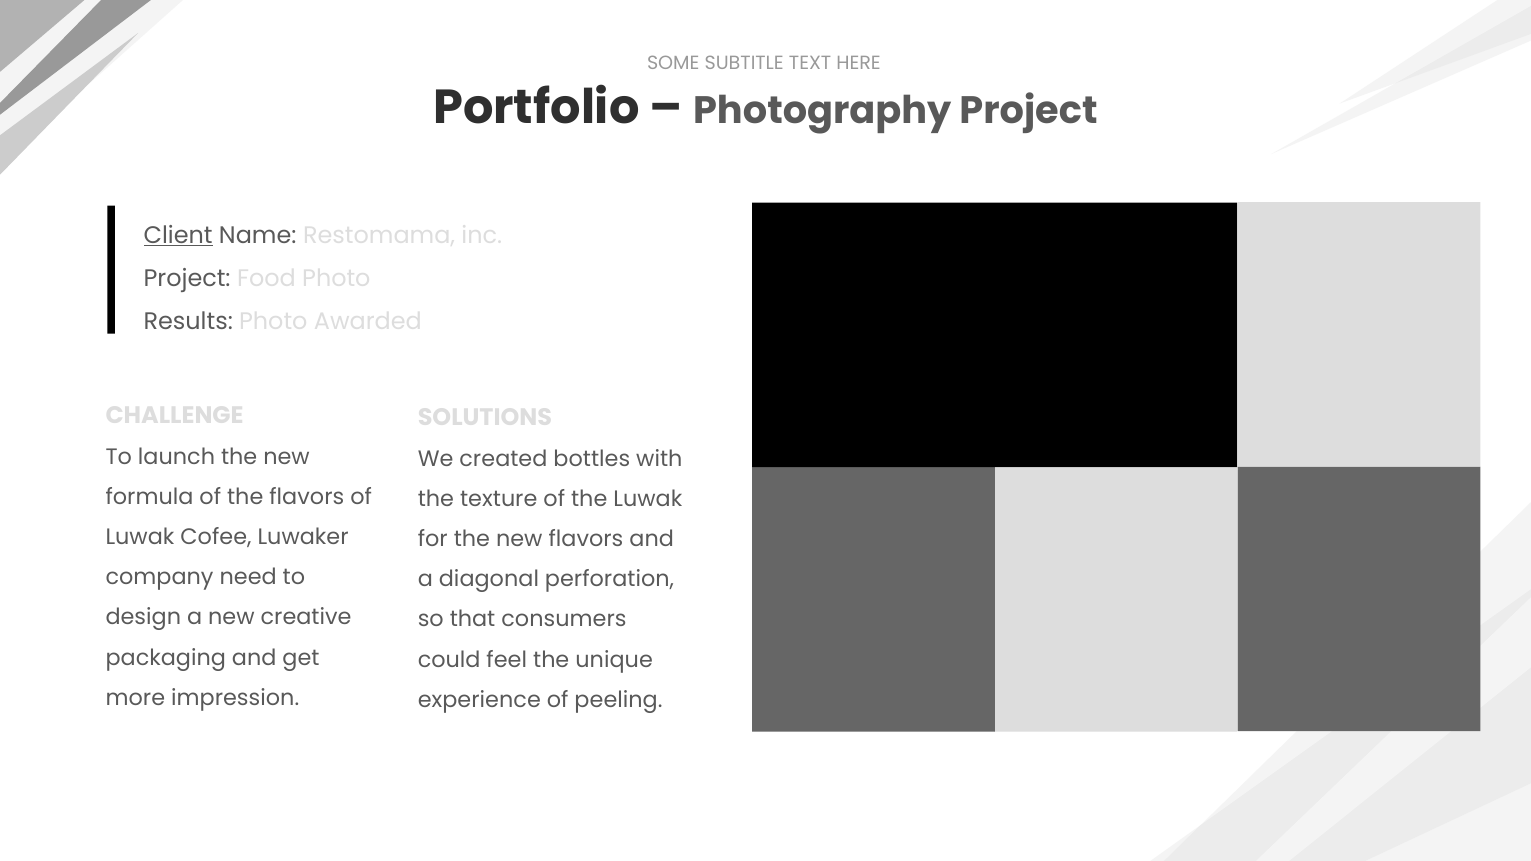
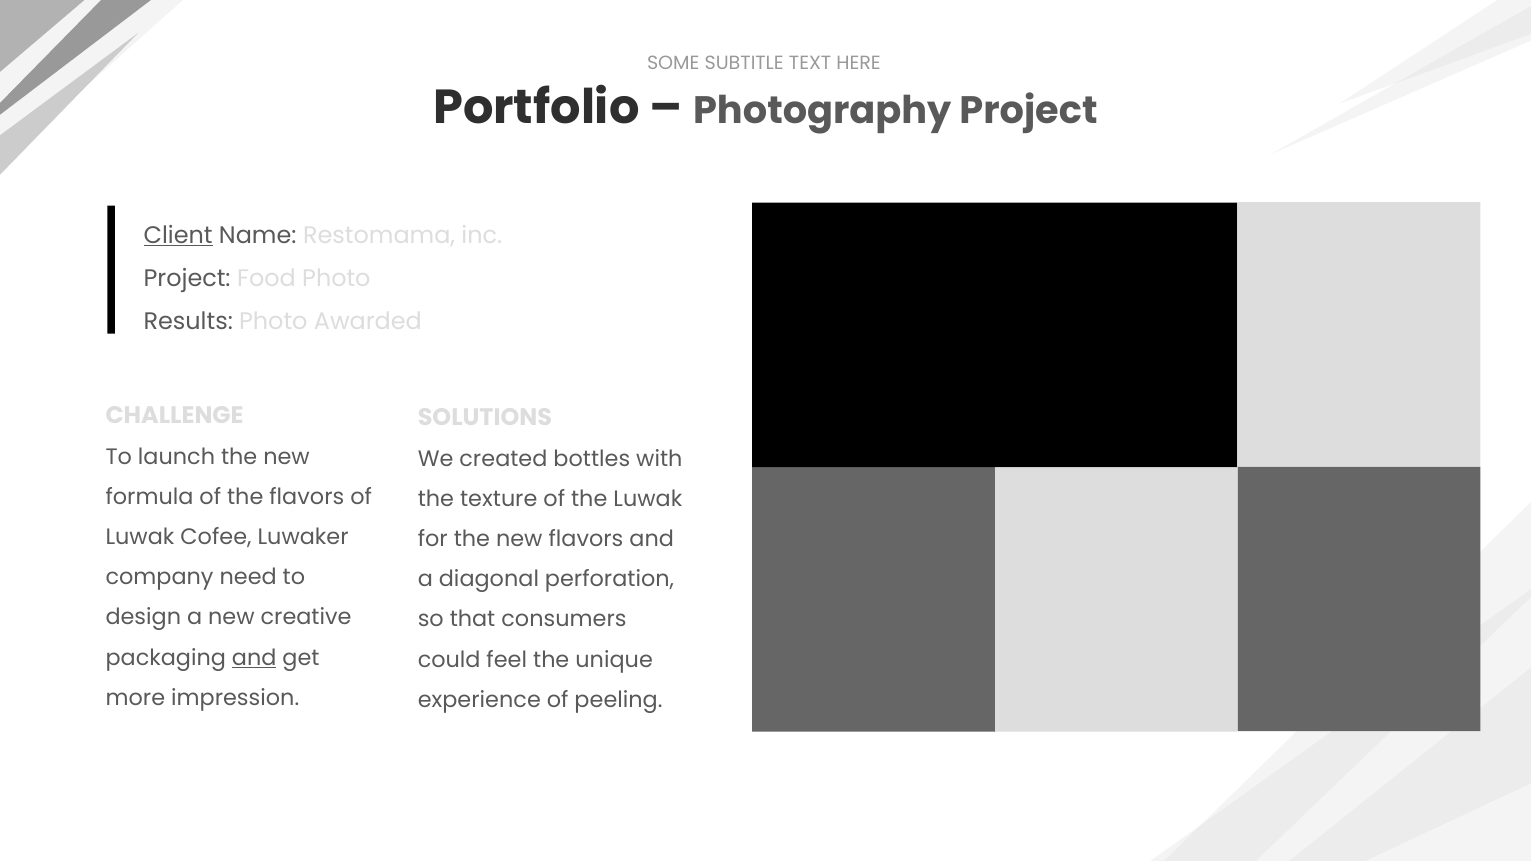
and underline: none -> present (254, 658)
